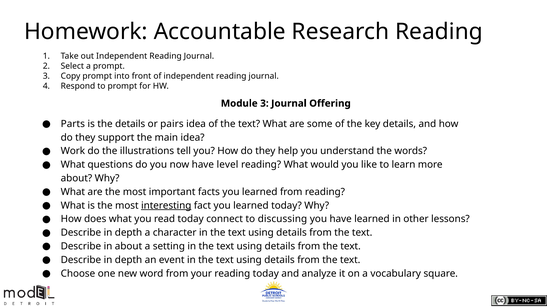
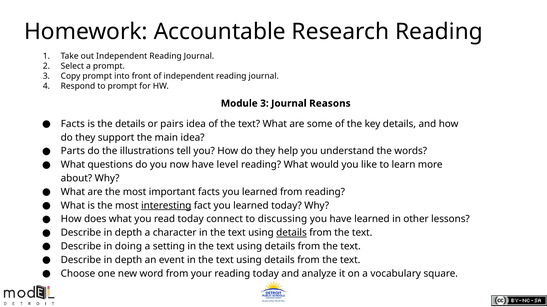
Offering: Offering -> Reasons (330, 104)
Parts: Parts -> Facts (73, 124)
Work: Work -> Parts (73, 151)
details underline: none -> present (291, 233)
in about: about -> doing (128, 247)
